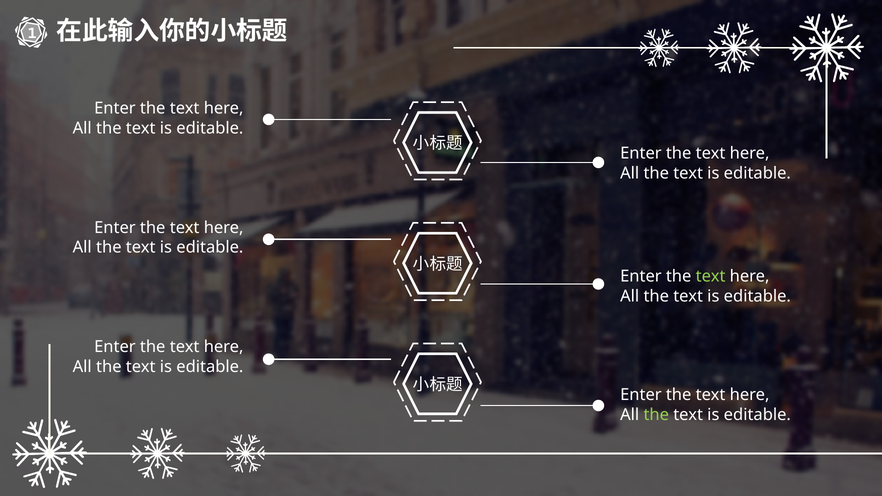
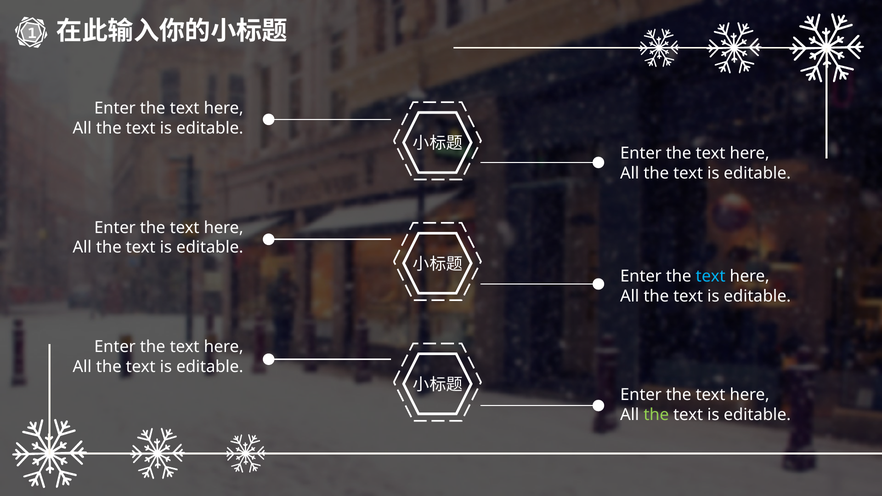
text colour: light green -> light blue (711, 277)
